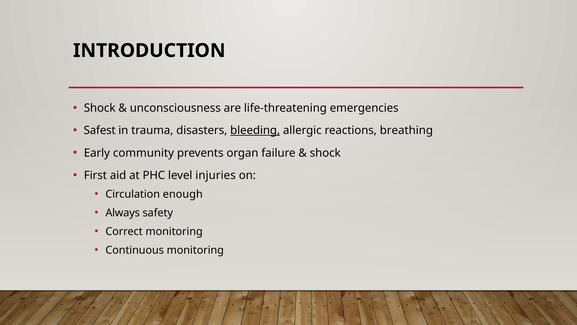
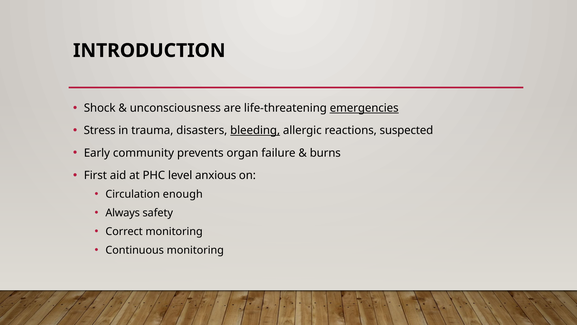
emergencies underline: none -> present (364, 108)
Safest: Safest -> Stress (100, 130)
breathing: breathing -> suspected (406, 130)
shock: shock -> burns (325, 153)
injuries: injuries -> anxious (216, 175)
